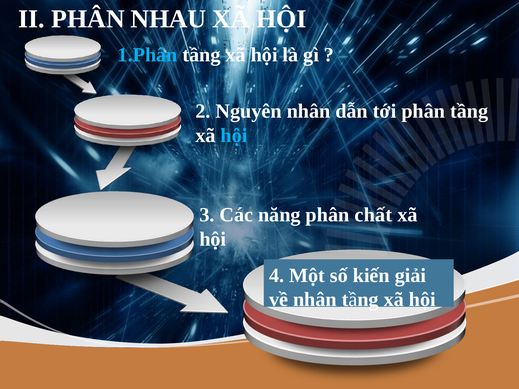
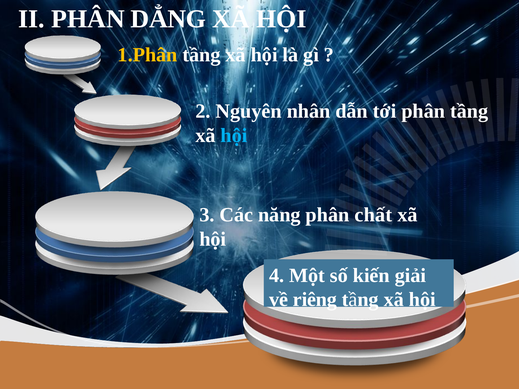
NHAU: NHAU -> DẲNG (168, 19)
1.Phân colour: light blue -> yellow (148, 55)
về nhân: nhân -> riêng (315, 300)
